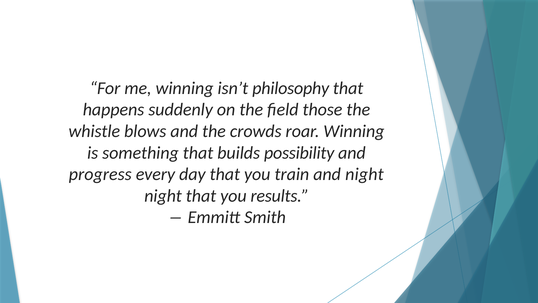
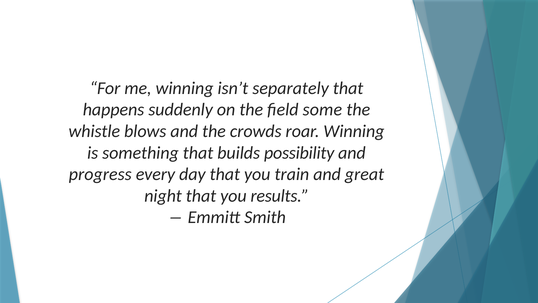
philosophy: philosophy -> separately (291, 88)
those: those -> some (322, 110)
and night: night -> great (365, 174)
